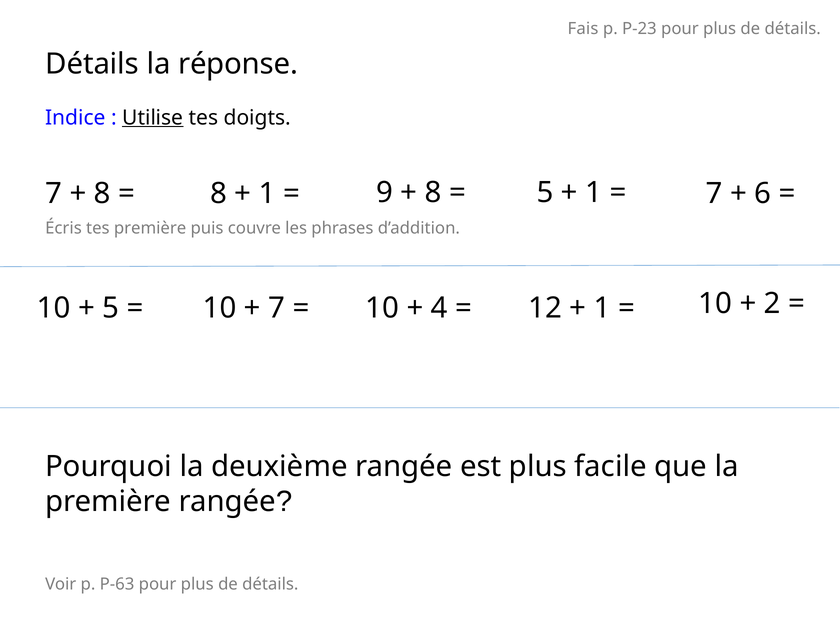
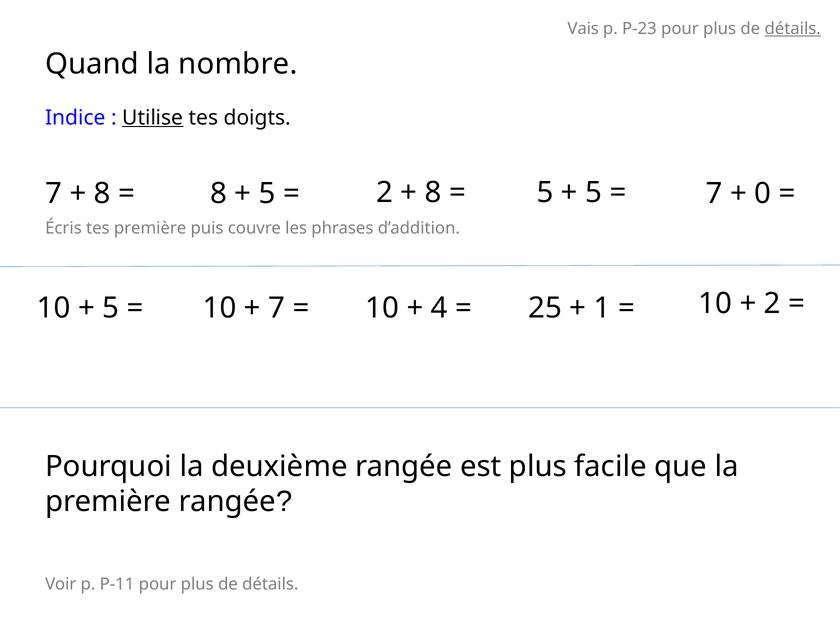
Fais: Fais -> Vais (583, 29)
détails underline: none -> present (793, 29)
Détails: Détails -> Quand (92, 64)
réponse: réponse -> nombre (238, 64)
1: 1 -> 5 (267, 193)
9: 9 -> 2 (384, 192)
1: 1 -> 5 (594, 192)
6: 6 -> 0 (763, 193)
12: 12 -> 25 (545, 308)
P-63: P-63 -> P-11 (117, 584)
